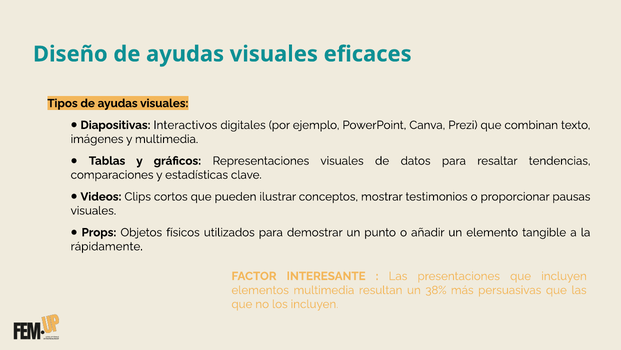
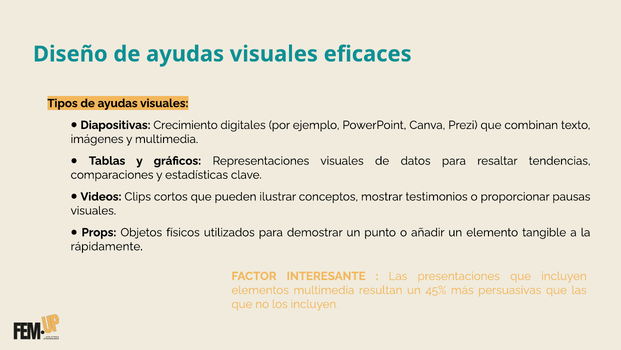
Interactivos: Interactivos -> Crecimiento (186, 125)
38%: 38% -> 45% (436, 290)
